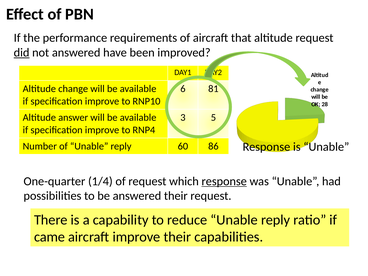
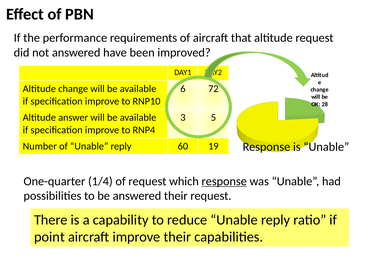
did underline: present -> none (22, 53)
81: 81 -> 72 (213, 89)
86: 86 -> 19 (213, 146)
came: came -> point (49, 237)
